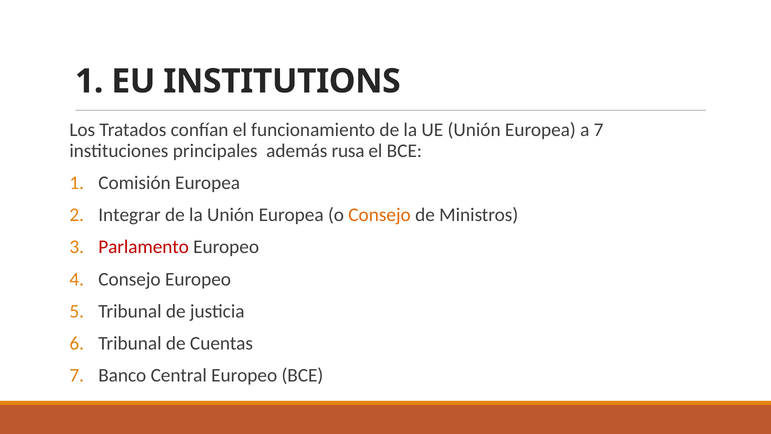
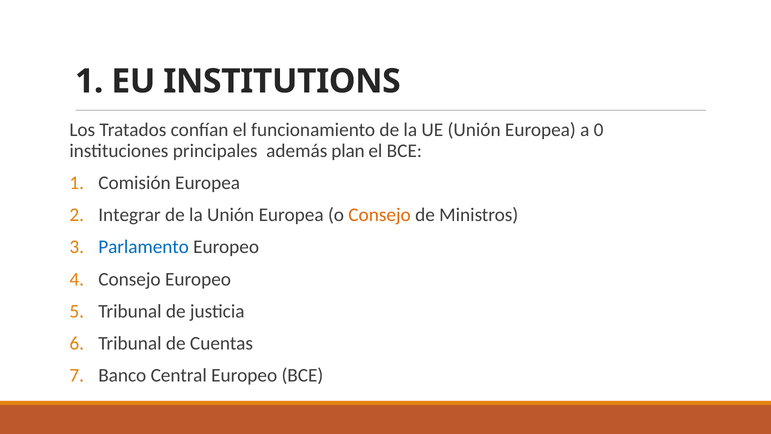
a 7: 7 -> 0 (599, 130)
rusa: rusa -> plan (348, 151)
Parlamento colour: red -> blue (144, 247)
